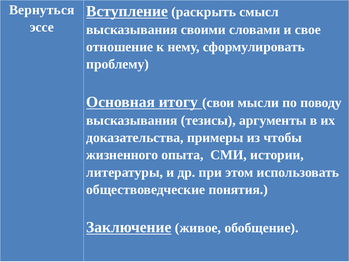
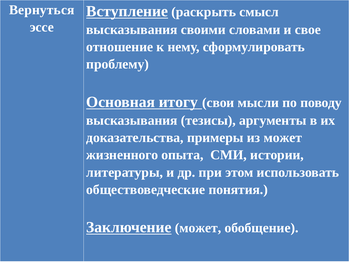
из чтобы: чтобы -> может (283, 138)
Заключение живое: живое -> может (198, 228)
